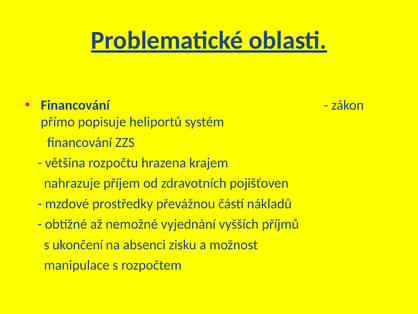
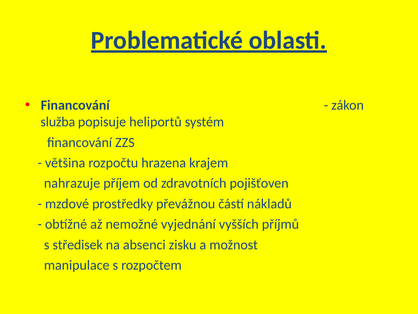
přímo: přímo -> služba (58, 122)
ukončení: ukončení -> středisek (78, 244)
